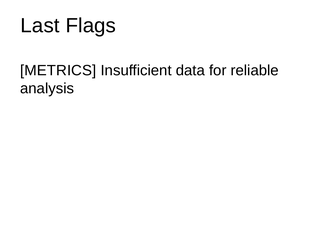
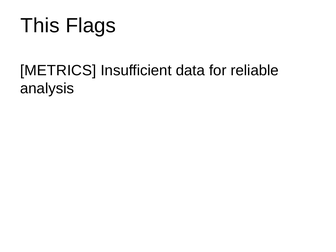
Last: Last -> This (40, 26)
